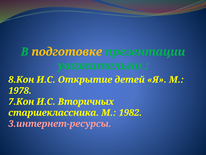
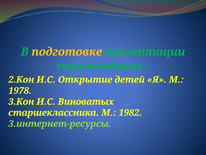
уважительно: уважительно -> окружающим (99, 65)
8.Кон: 8.Кон -> 2.Кон (21, 79)
7.Кон: 7.Кон -> 3.Кон (21, 101)
Вторичных: Вторичных -> Виноватых (86, 101)
3.интернет-ресурсы colour: pink -> light green (60, 123)
